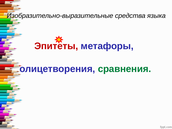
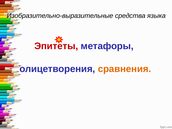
сравнения colour: green -> orange (124, 69)
